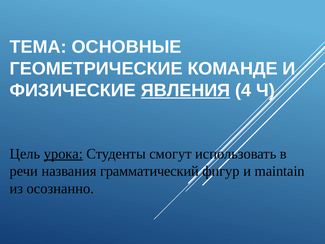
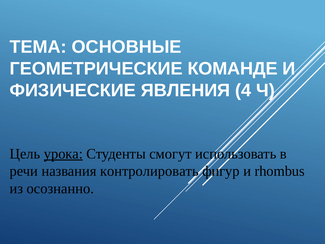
ЯВЛЕНИЯ underline: present -> none (186, 90)
грамматический: грамматический -> контролировать (149, 171)
maintain: maintain -> rhombus (280, 171)
